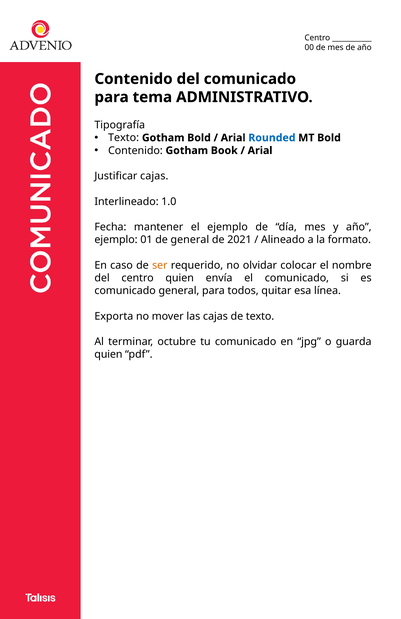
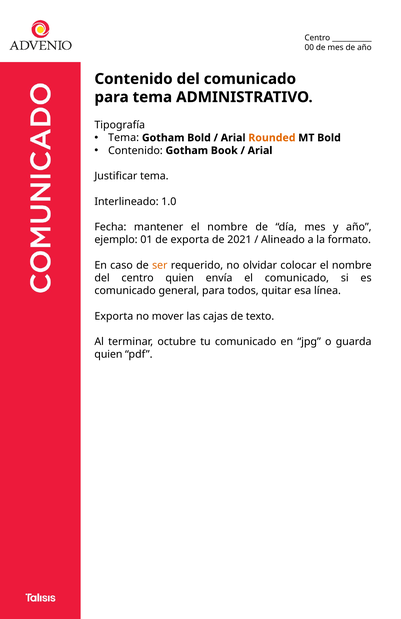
Texto: Texto -> Tema (124, 138)
Rounded colour: blue -> orange (272, 138)
Justificar cajas: cajas -> tema (154, 176)
mantener el ejemplo: ejemplo -> nombre (227, 227)
de general: general -> exporta (190, 240)
